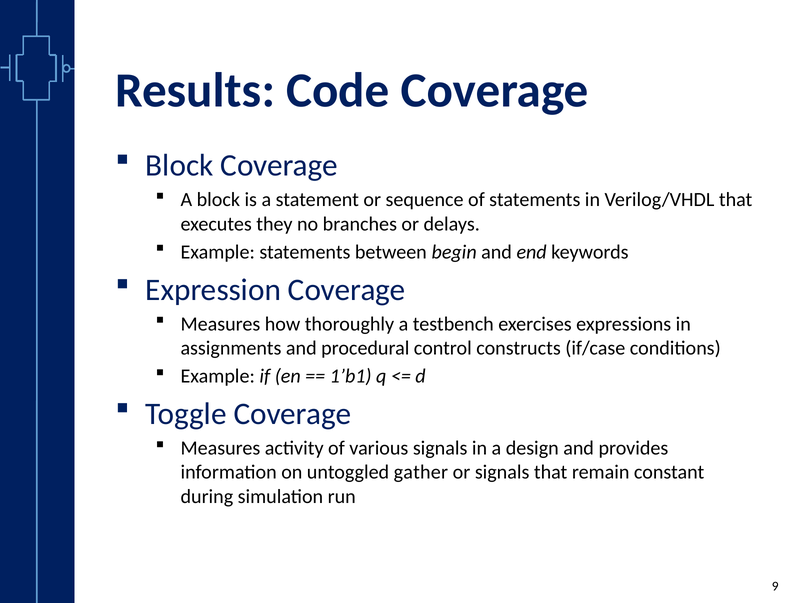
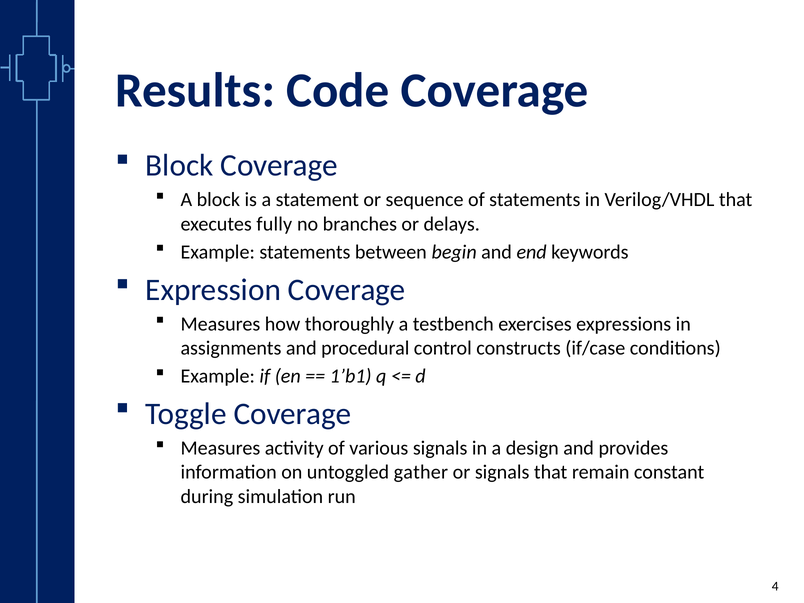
they: they -> fully (274, 224)
9: 9 -> 4 (775, 586)
